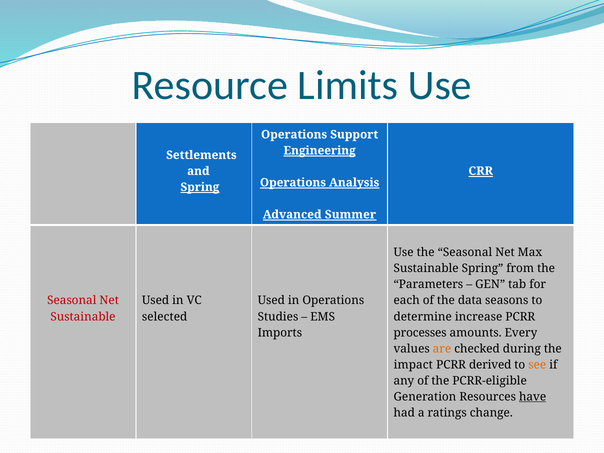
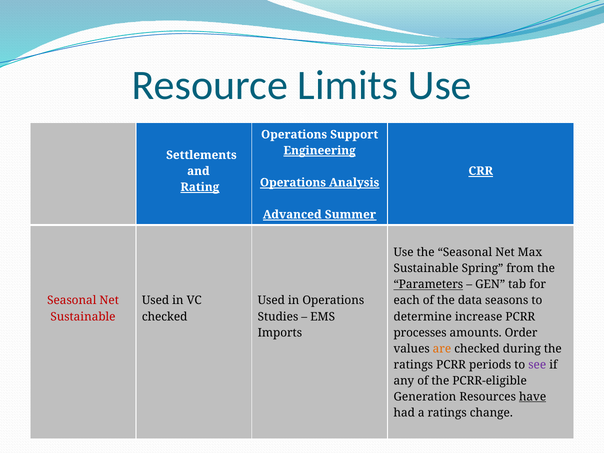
Spring: Spring -> Rating (200, 187)
Parameters underline: none -> present (428, 285)
selected: selected -> checked (165, 317)
Every: Every -> Order (521, 333)
impact: impact -> ratings (413, 365)
derived: derived -> periods (490, 365)
see colour: orange -> purple (537, 365)
